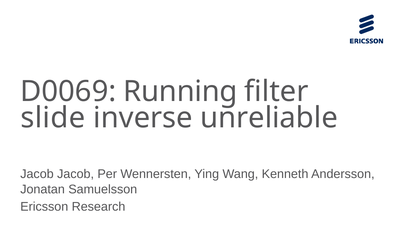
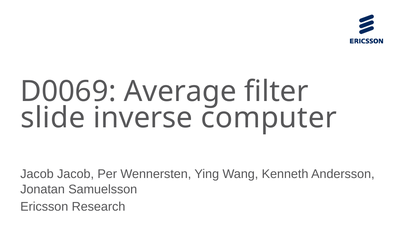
Running: Running -> Average (180, 91)
unreliable: unreliable -> computer (269, 118)
